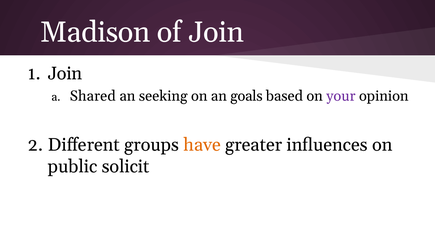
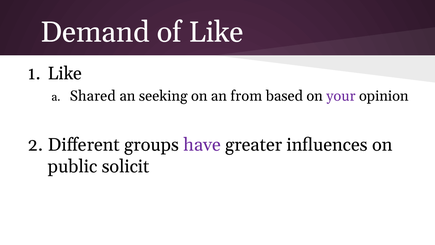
Madison: Madison -> Demand (95, 32)
of Join: Join -> Like (216, 32)
Join: Join -> Like (65, 74)
goals: goals -> from (246, 96)
have colour: orange -> purple (202, 145)
